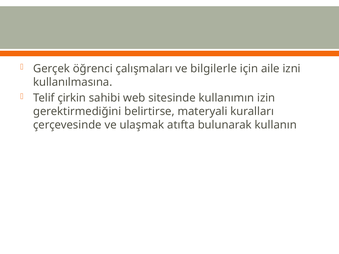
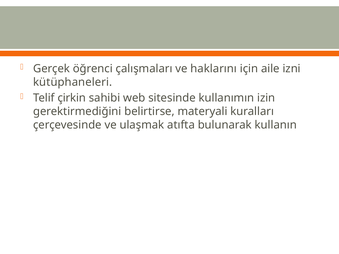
bilgilerle: bilgilerle -> haklarını (214, 69)
kullanılmasına: kullanılmasına -> kütüphaneleri (73, 82)
